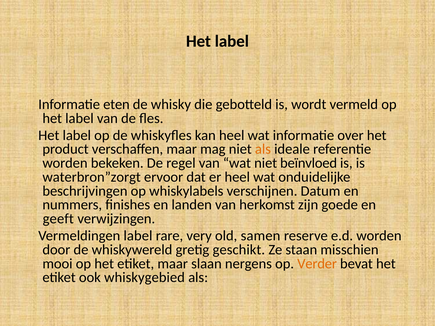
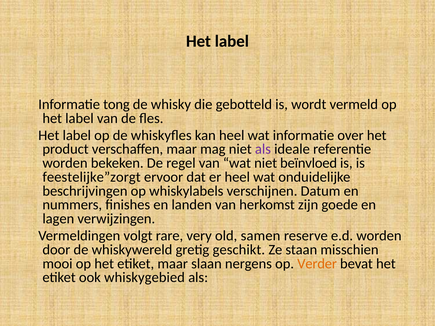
eten: eten -> tong (116, 104)
als colour: orange -> purple (263, 149)
waterbron”zorgt: waterbron”zorgt -> feestelijke”zorgt (92, 177)
geeft: geeft -> lagen (58, 219)
Vermeldingen label: label -> volgt (138, 236)
